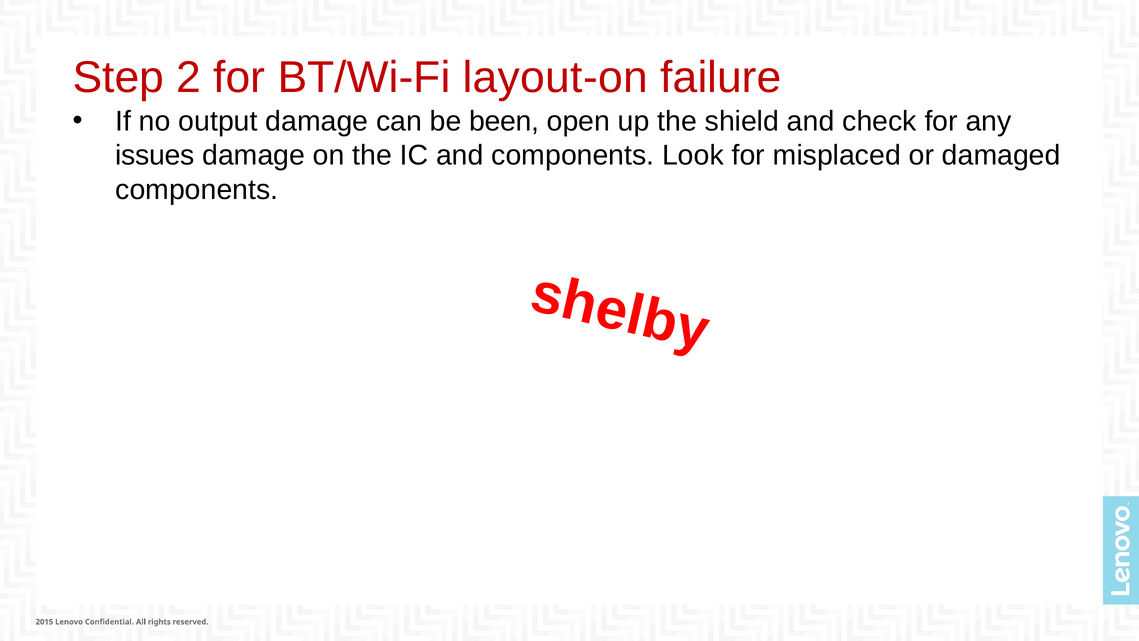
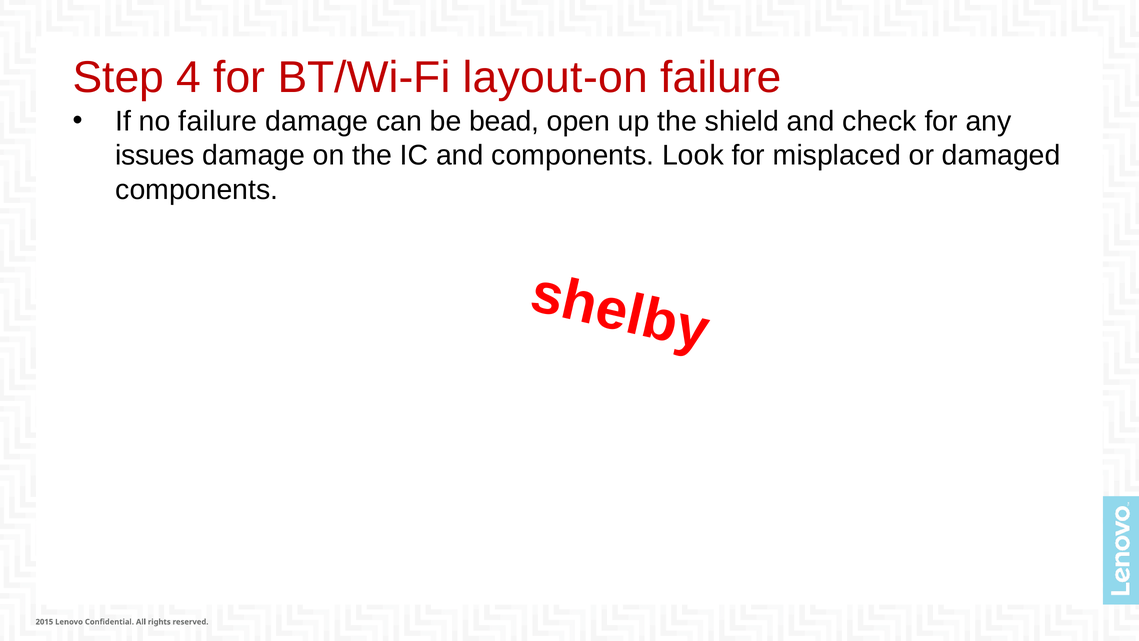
2: 2 -> 4 (189, 77)
no output: output -> failure (218, 121)
been: been -> bead (504, 121)
